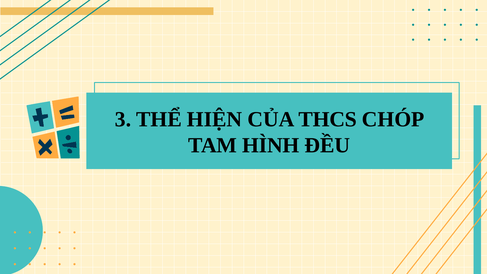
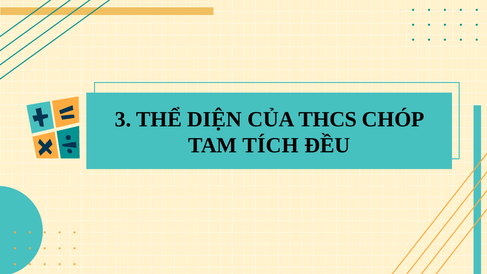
HIỆN: HIỆN -> DIỆN (214, 119)
HÌNH: HÌNH -> TÍCH (271, 145)
